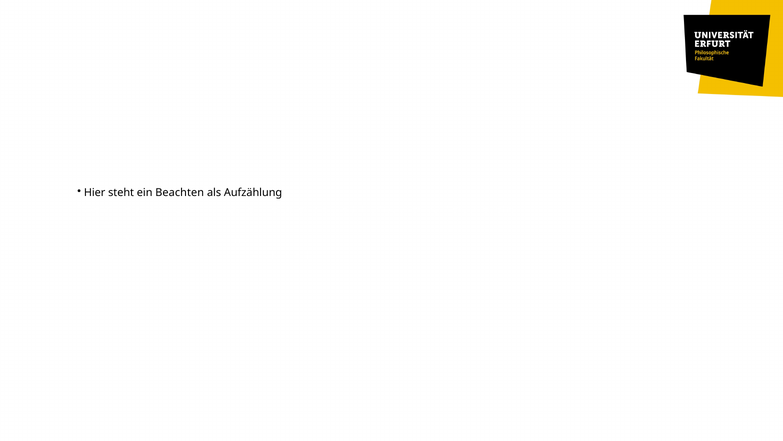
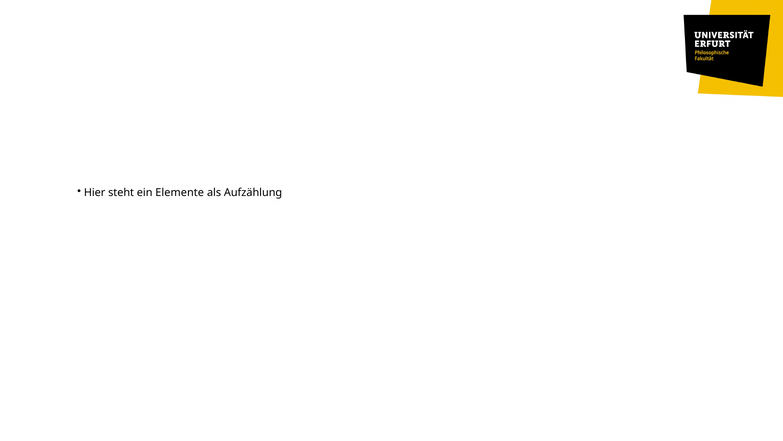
ein Beachten: Beachten -> Elemente (180, 192)
